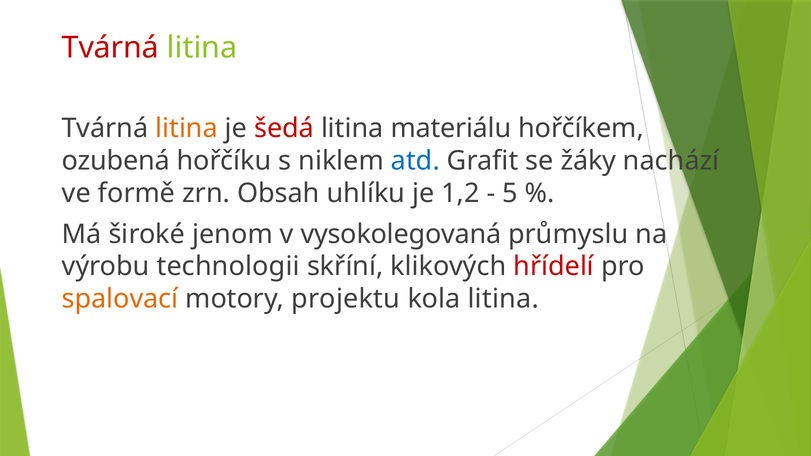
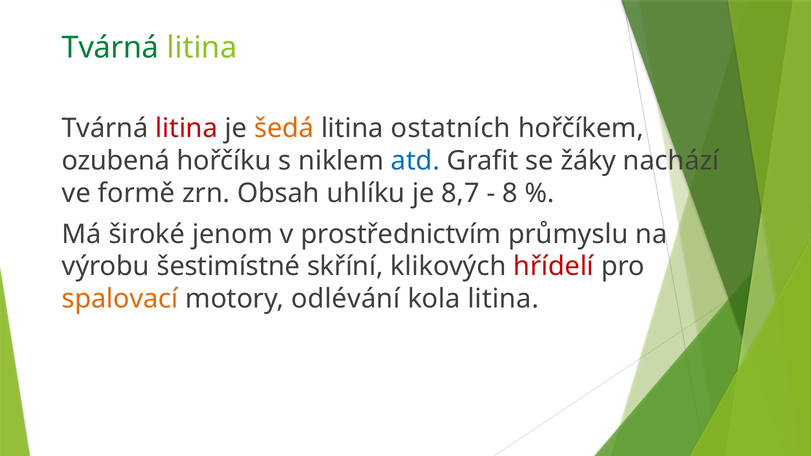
Tvárná colour: red -> green (110, 48)
litina colour: orange -> red (187, 128)
šedá colour: red -> orange (284, 128)
materiálu: materiálu -> ostatních (451, 128)
1,2: 1,2 -> 8,7 (461, 193)
5: 5 -> 8 (510, 193)
vysokolegovaná: vysokolegovaná -> prostřednictvím (401, 234)
technologii: technologii -> šestimístné (228, 267)
projektu: projektu -> odlévání (346, 299)
